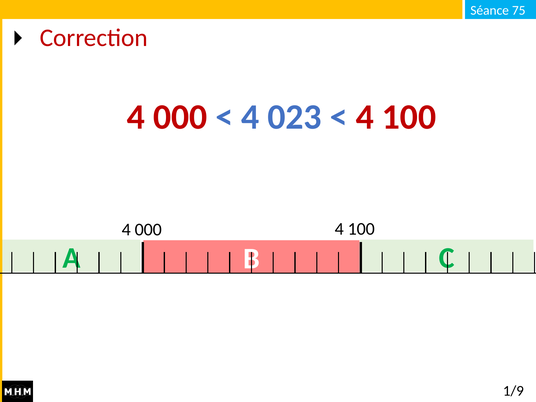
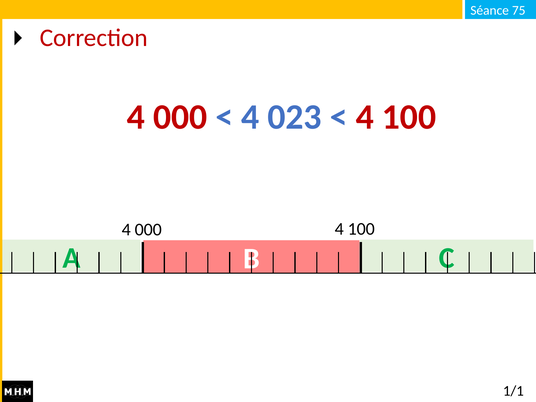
1/9: 1/9 -> 1/1 (513, 391)
